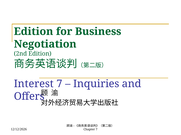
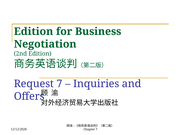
Interest: Interest -> Request (34, 84)
